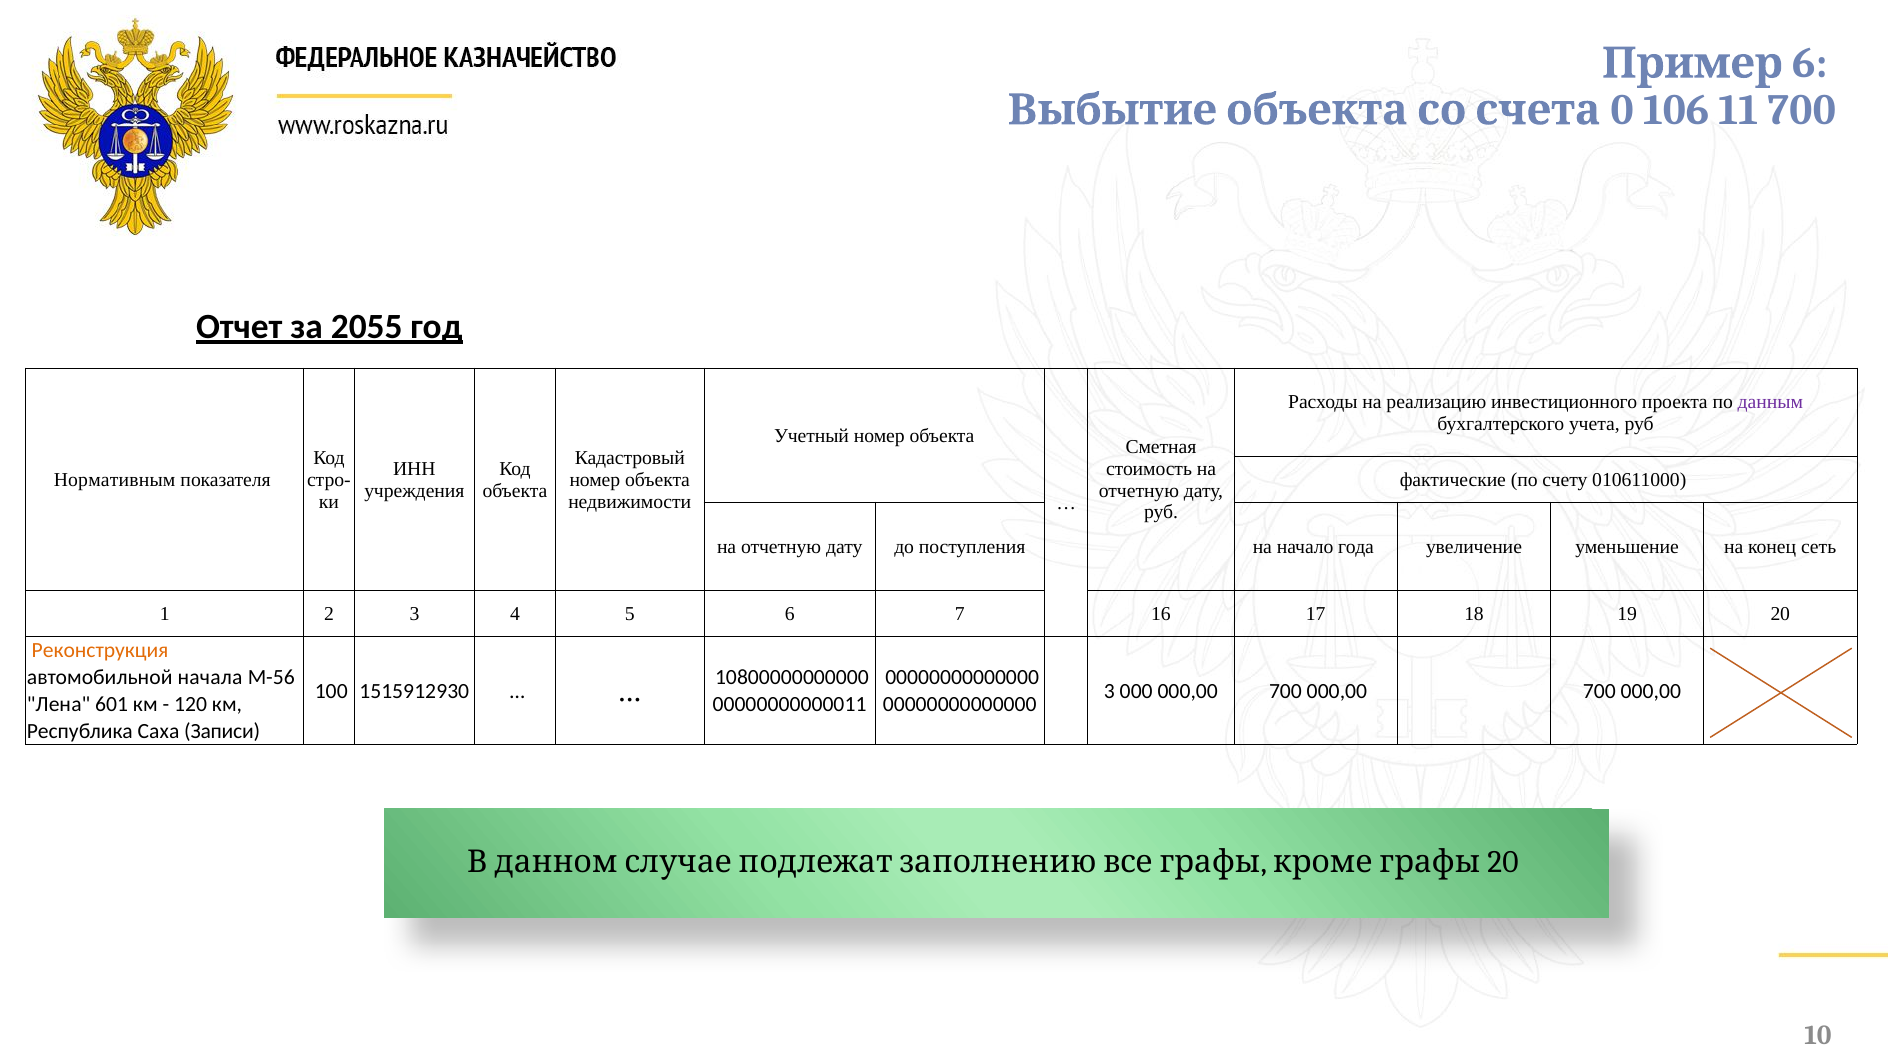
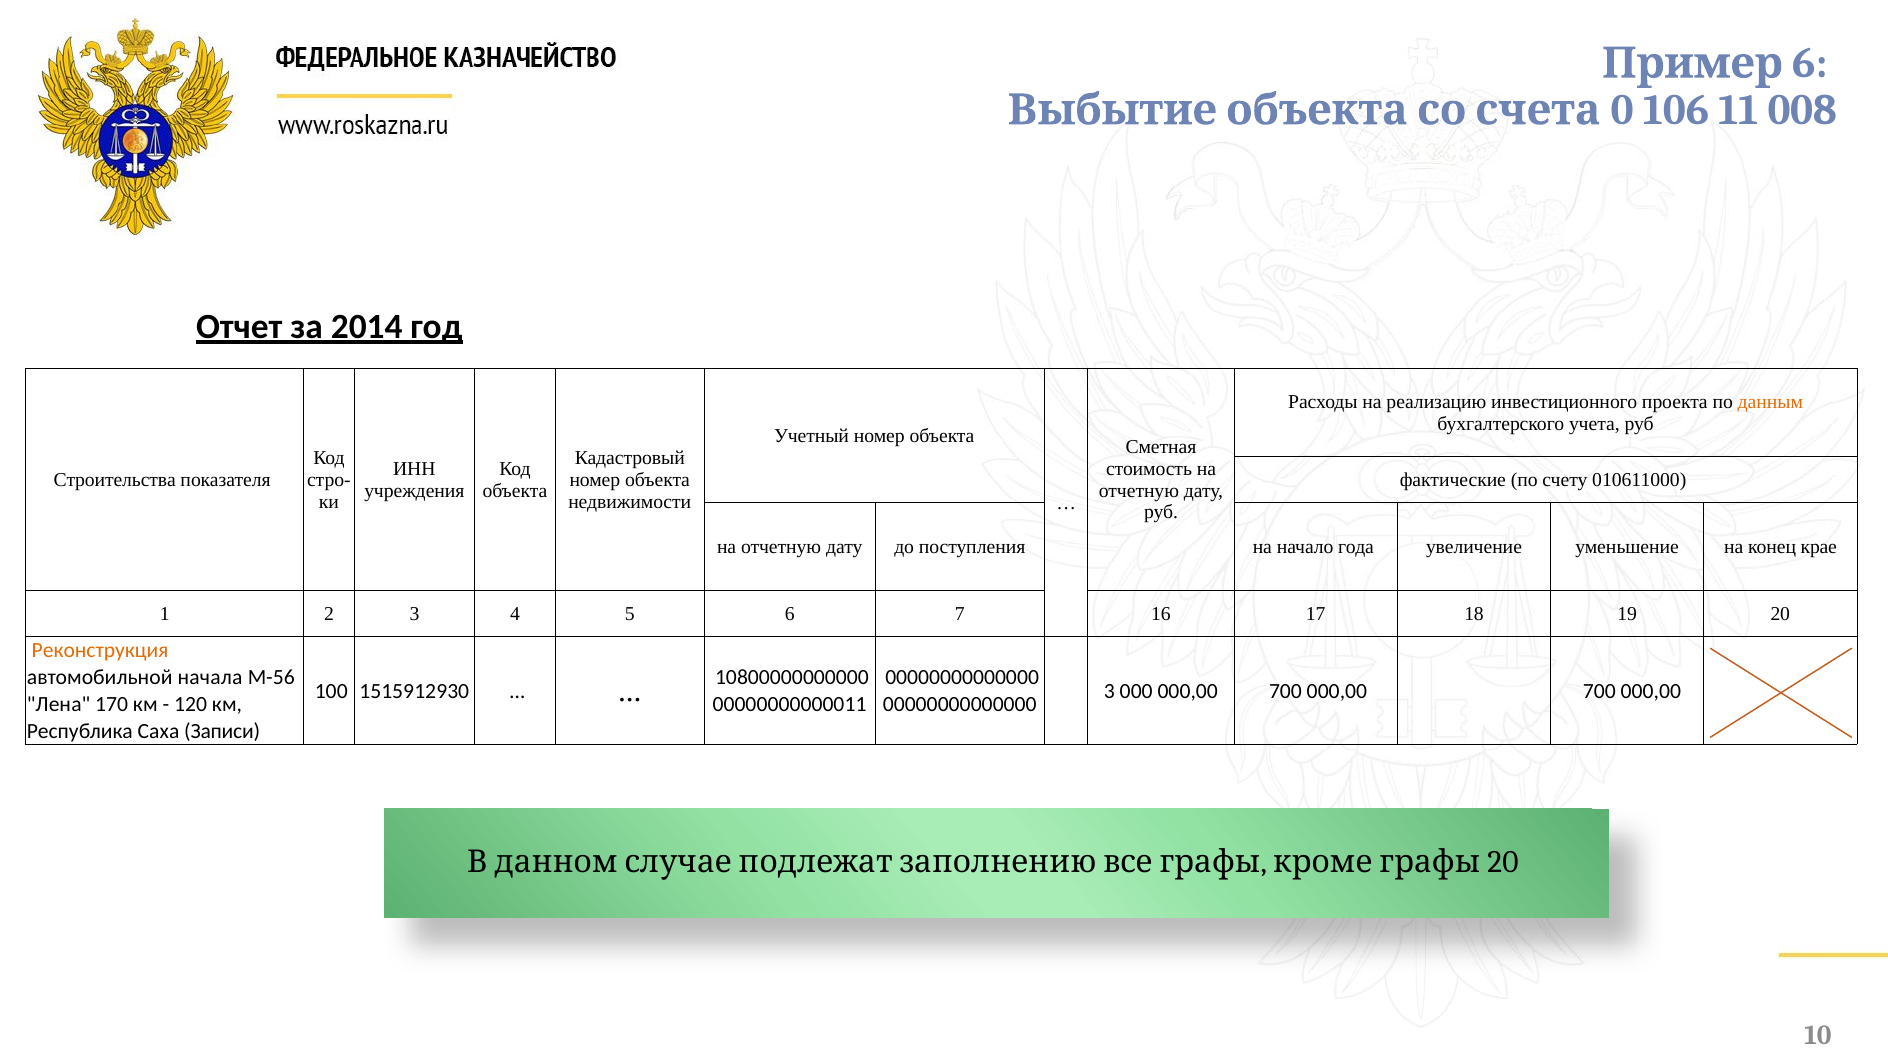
11 700: 700 -> 008 (1802, 110)
2055: 2055 -> 2014 (367, 327)
данным colour: purple -> orange (1770, 402)
Нормативным: Нормативным -> Строительства (115, 480)
сеть: сеть -> крае (1819, 547)
601: 601 -> 170 (112, 704)
